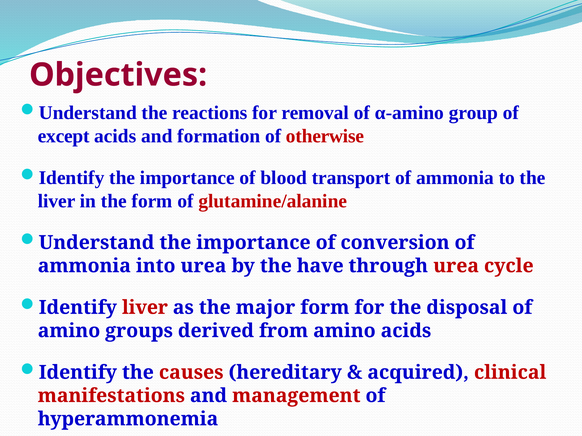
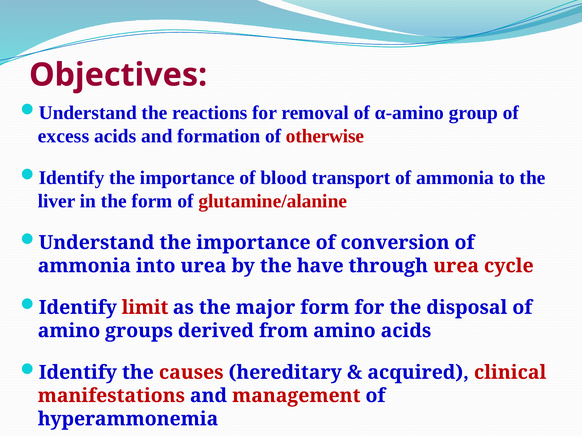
except: except -> excess (63, 136)
Identify liver: liver -> limit (145, 308)
